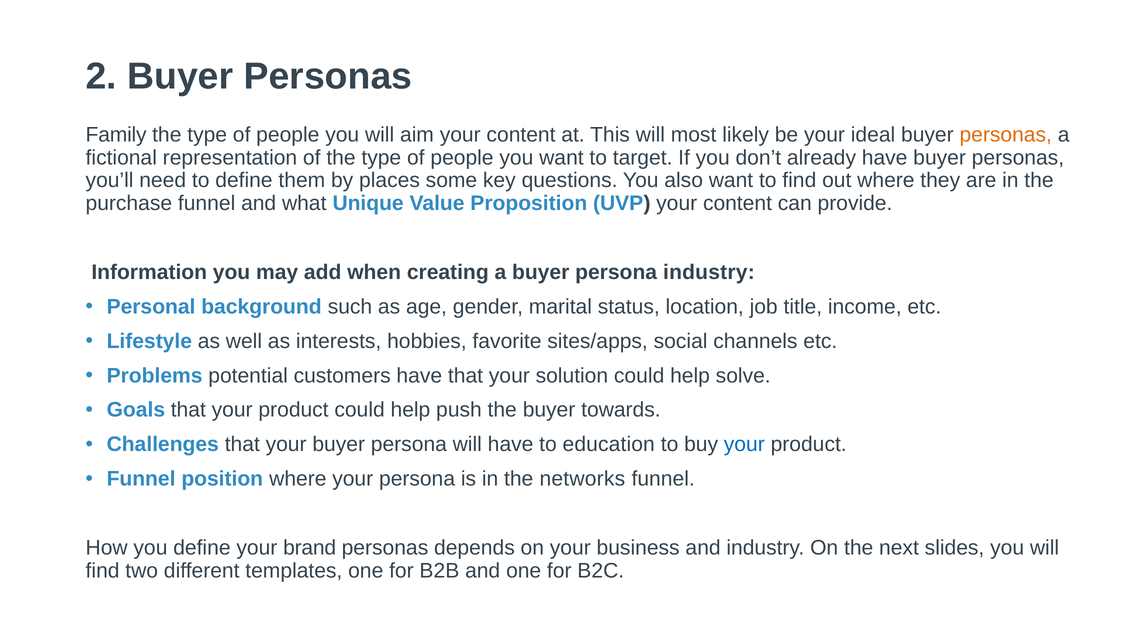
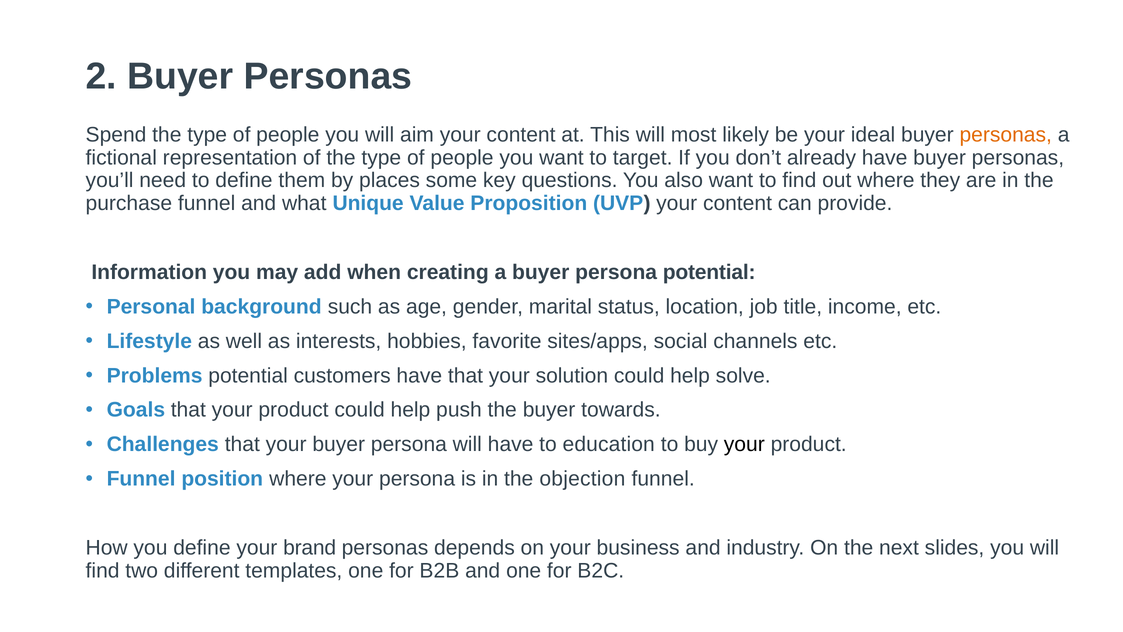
Family: Family -> Spend (116, 135)
persona industry: industry -> potential (709, 272)
your colour: blue -> black (744, 444)
networks: networks -> objection (582, 479)
